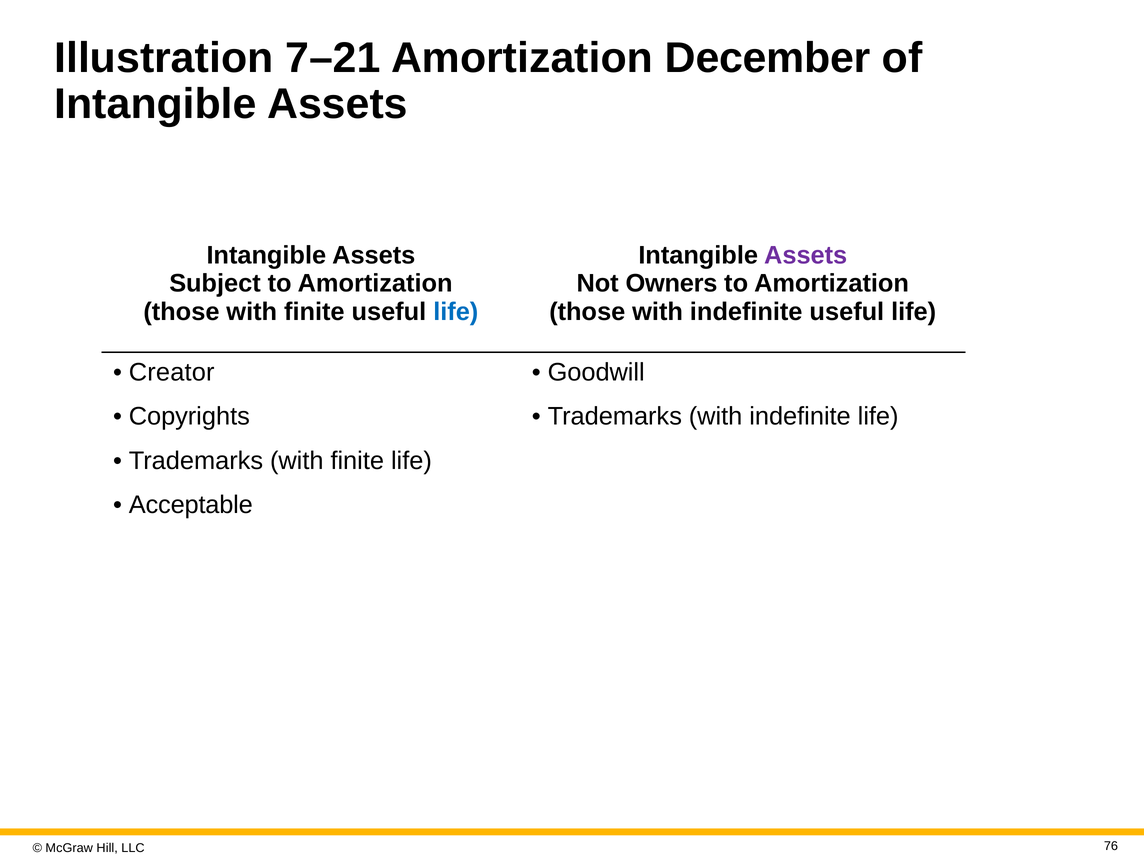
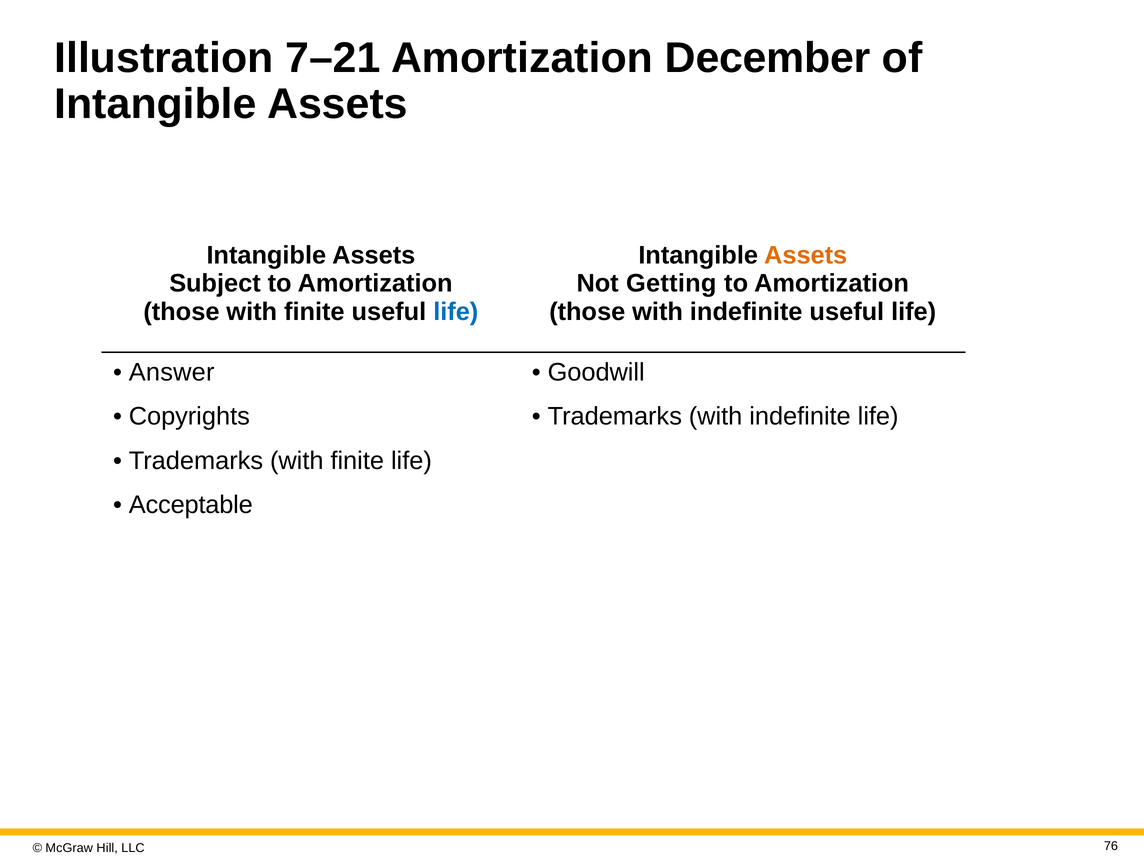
Assets colour: purple -> orange (806, 255)
Owners: Owners -> Getting (671, 284)
Creator: Creator -> Answer (172, 372)
